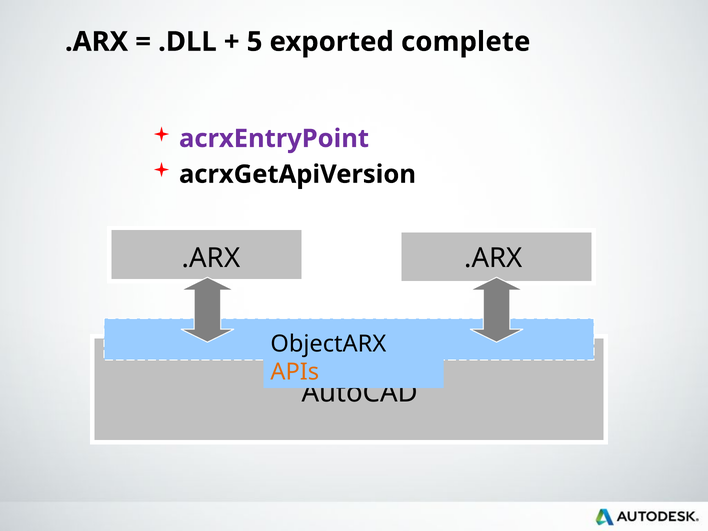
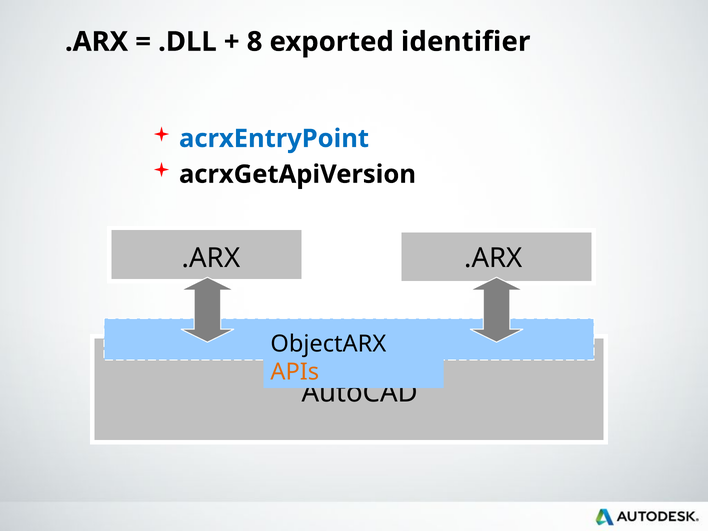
5: 5 -> 8 (255, 42)
complete: complete -> identifier (466, 42)
acrxEntryPoint colour: purple -> blue (274, 139)
